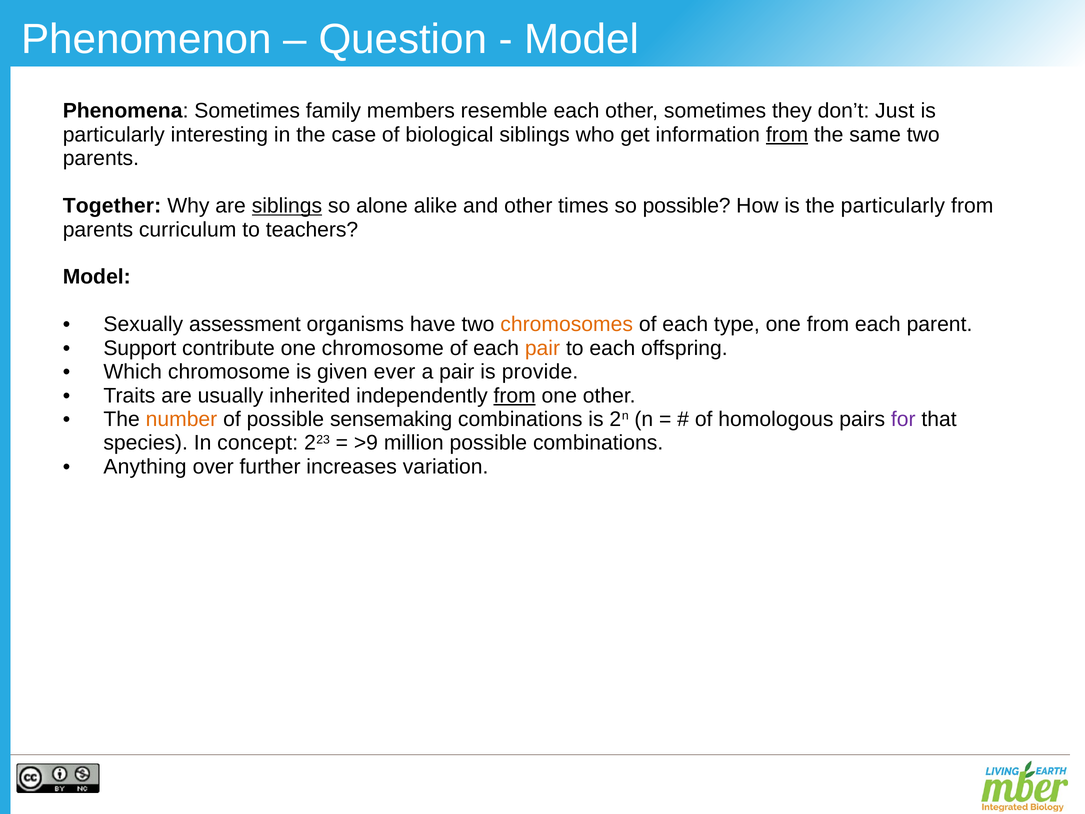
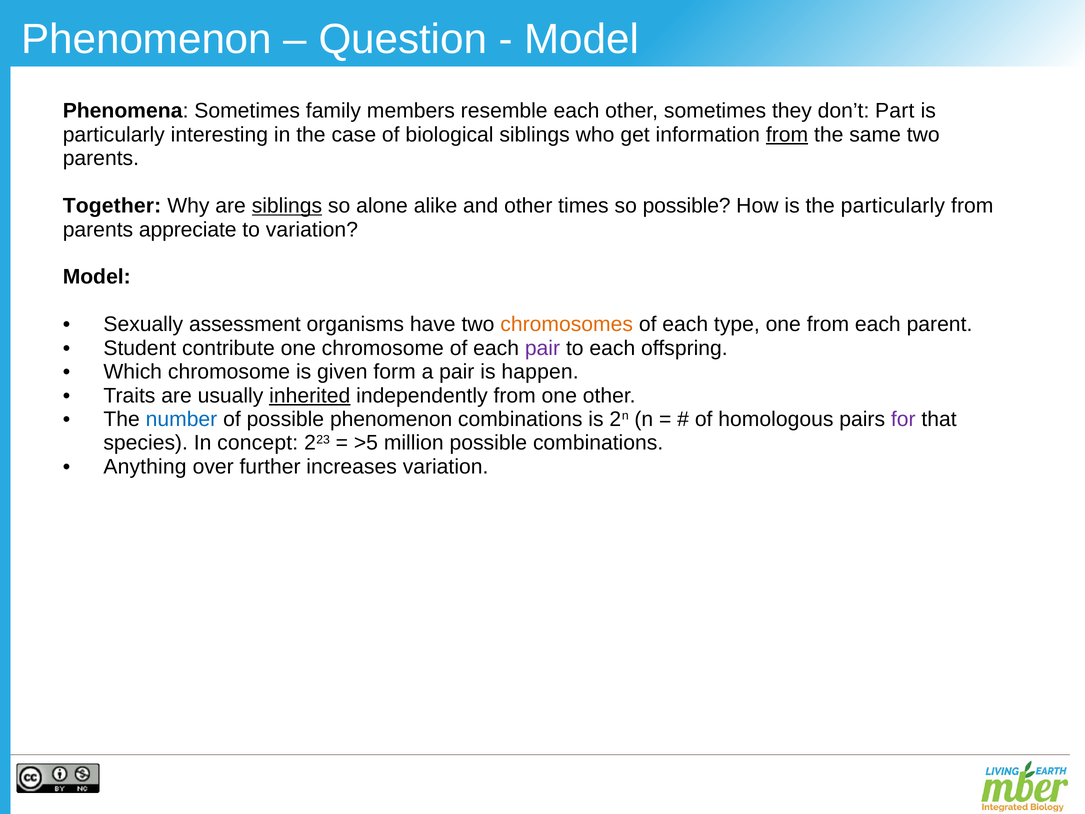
Just: Just -> Part (895, 111)
curriculum: curriculum -> appreciate (188, 229)
to teachers: teachers -> variation (312, 229)
Support: Support -> Student (140, 348)
pair colour: orange -> purple (542, 348)
ever: ever -> form (395, 372)
provide: provide -> happen (540, 372)
inherited underline: none -> present (310, 395)
from underline: present -> none (515, 395)
number colour: orange -> blue (181, 419)
possible sensemaking: sensemaking -> phenomenon (391, 419)
>9: >9 -> >5 (366, 443)
